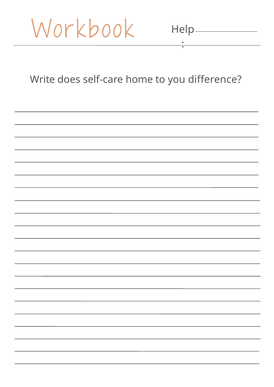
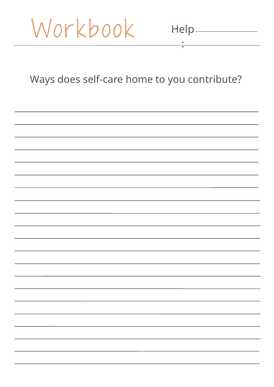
Write: Write -> Ways (42, 80)
difference: difference -> contribute (215, 80)
